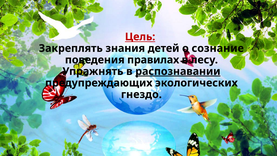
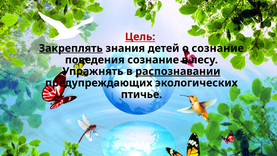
Закреплять underline: none -> present (71, 48)
поведения правилах: правилах -> сознание (153, 60)
гнездо: гнездо -> птичье (141, 94)
